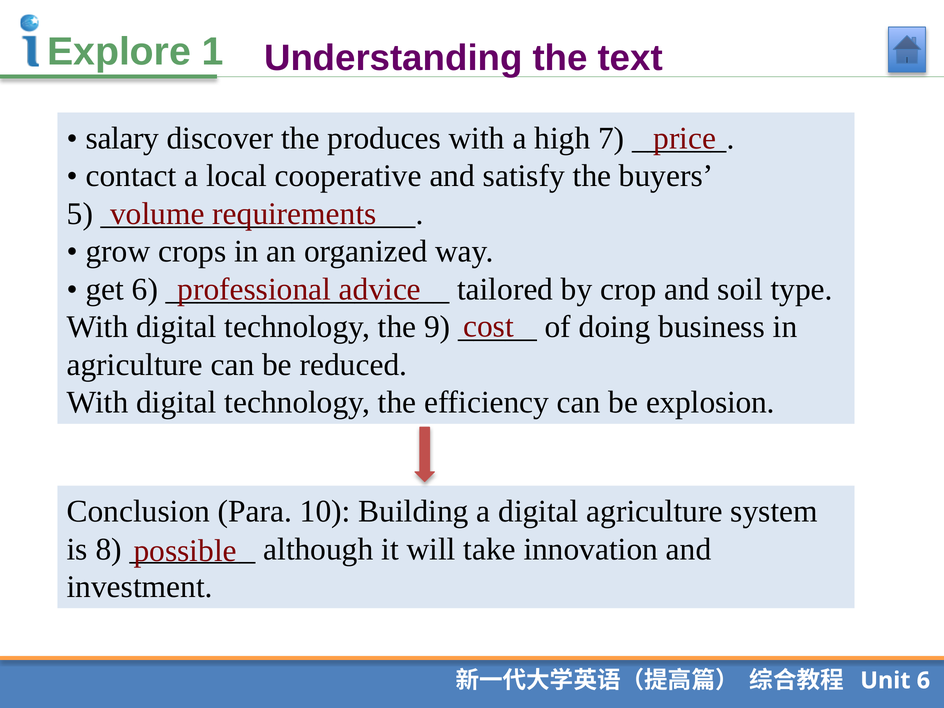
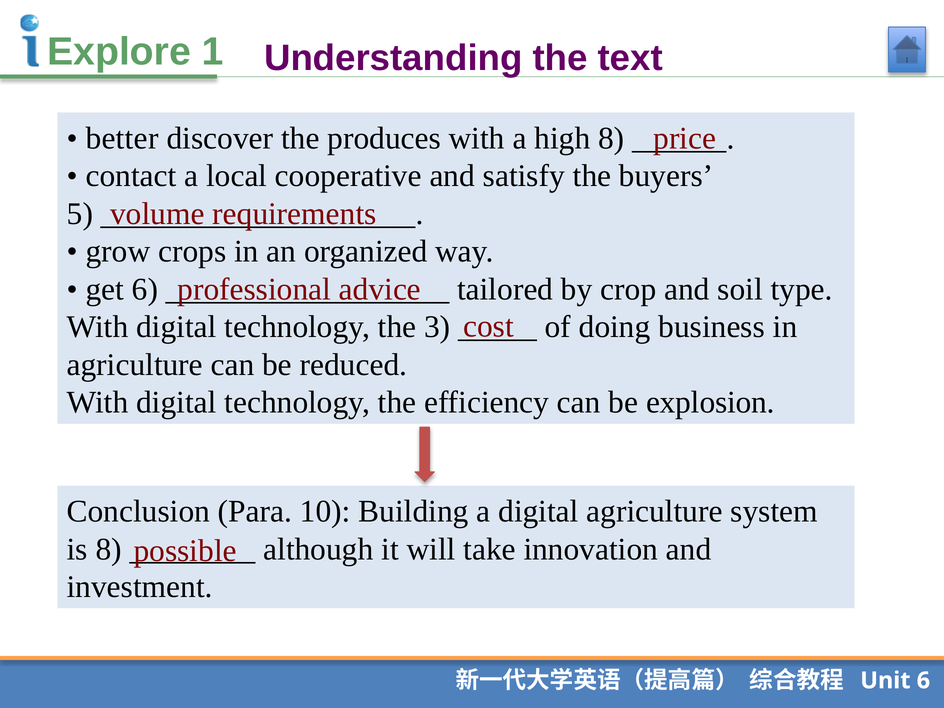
salary: salary -> better (122, 138)
high 7: 7 -> 8 (611, 138)
9: 9 -> 3 (437, 327)
